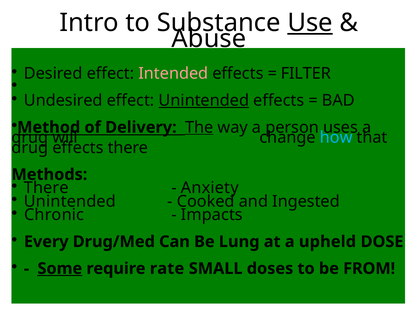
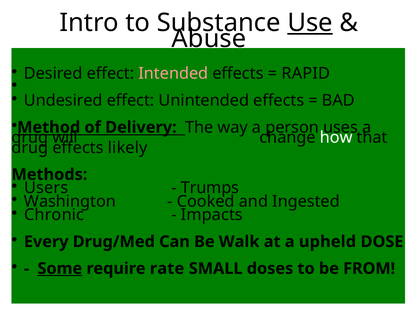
FILTER: FILTER -> RAPID (306, 74)
Unintended underline: present -> none (204, 101)
The underline: present -> none (199, 127)
how colour: light blue -> white (336, 138)
there: there -> likely (128, 148)
There: There -> Users (46, 188)
Anxiety: Anxiety -> Trumps (210, 188)
Unintended: Unintended -> Washington (70, 202)
Lung: Lung -> Walk (239, 242)
